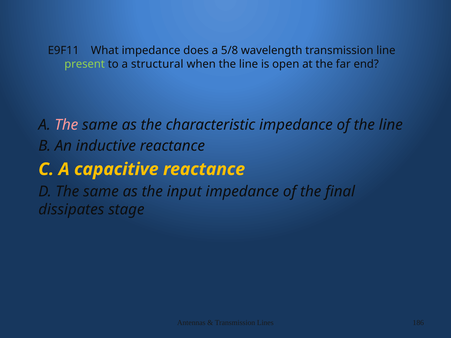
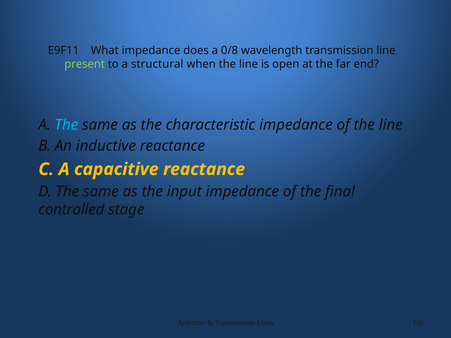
5/8: 5/8 -> 0/8 (230, 51)
The colour: pink -> light blue (66, 125)
dissipates: dissipates -> controlled (71, 210)
